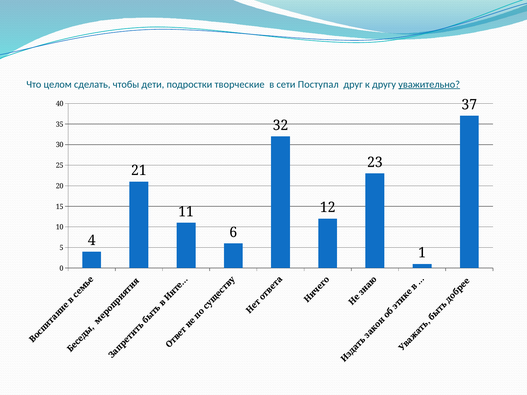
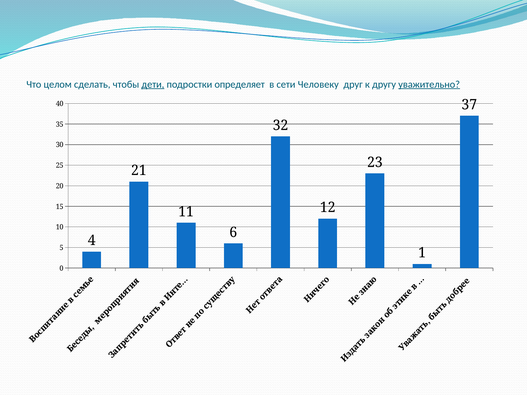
дети underline: none -> present (153, 84)
творческие: творческие -> определяет (240, 84)
Поступал: Поступал -> Человеку (318, 84)
